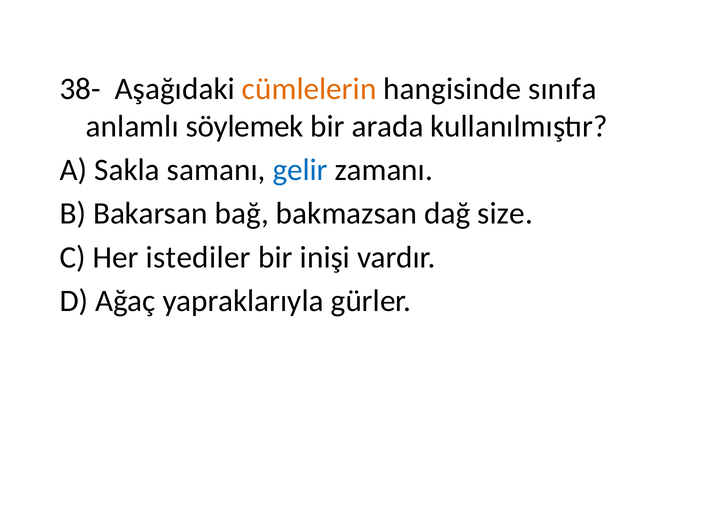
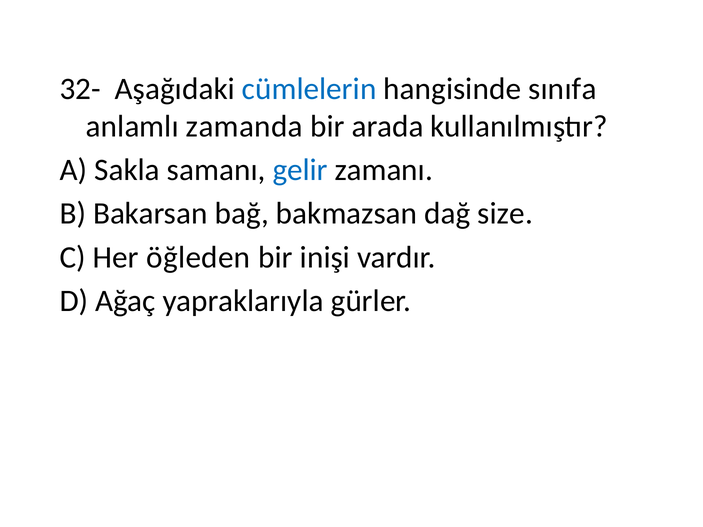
38-: 38- -> 32- (80, 89)
cümlelerin colour: orange -> blue (309, 89)
söylemek: söylemek -> zamanda (244, 126)
istediler: istediler -> öğleden (198, 258)
